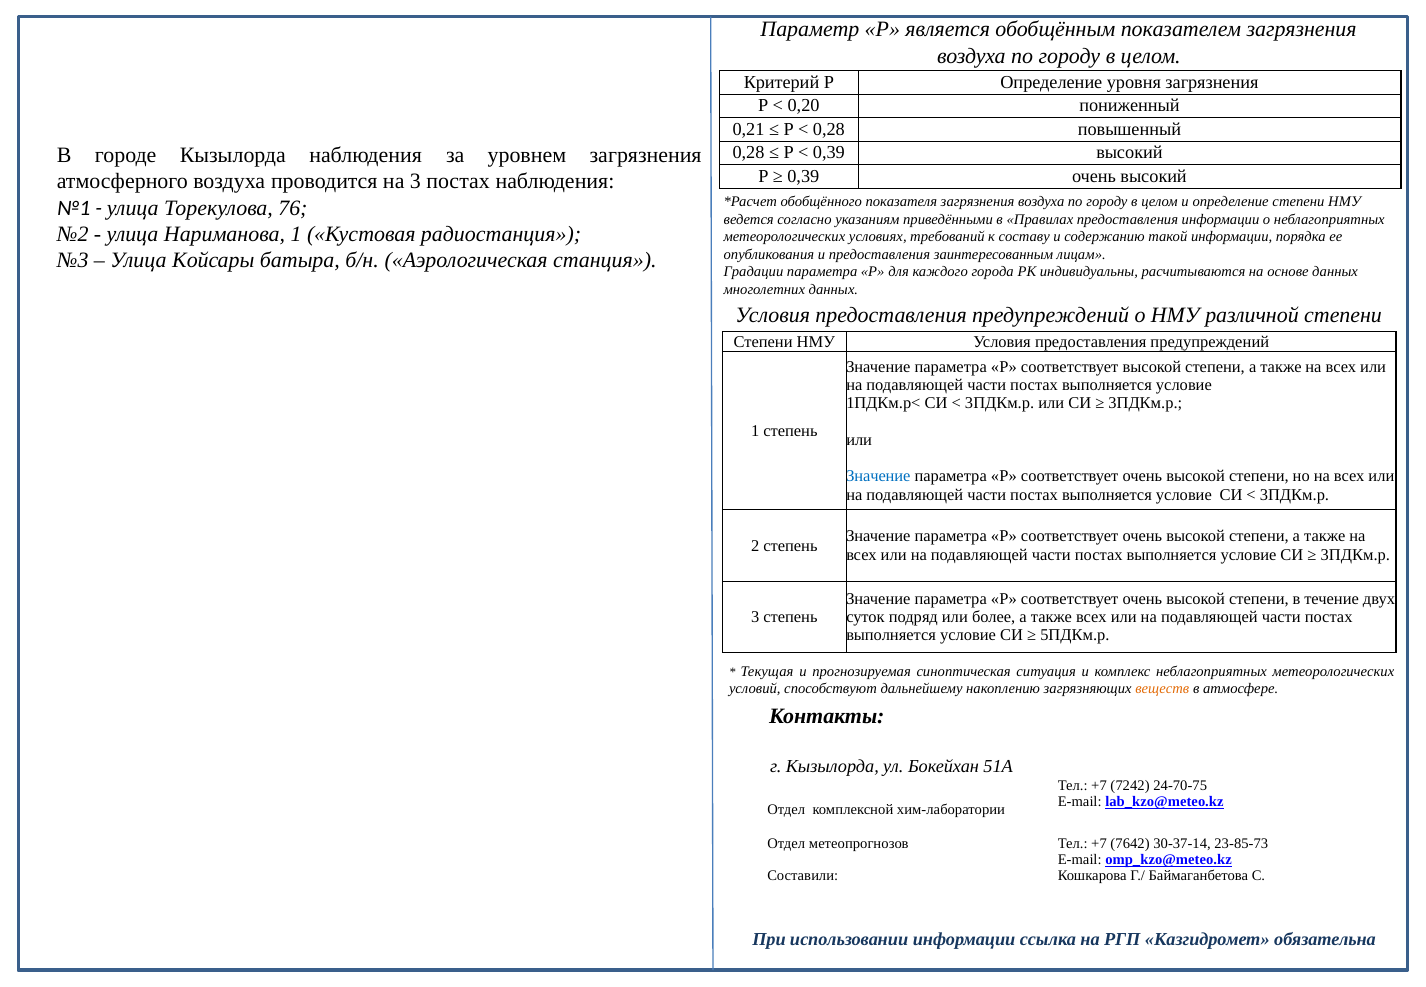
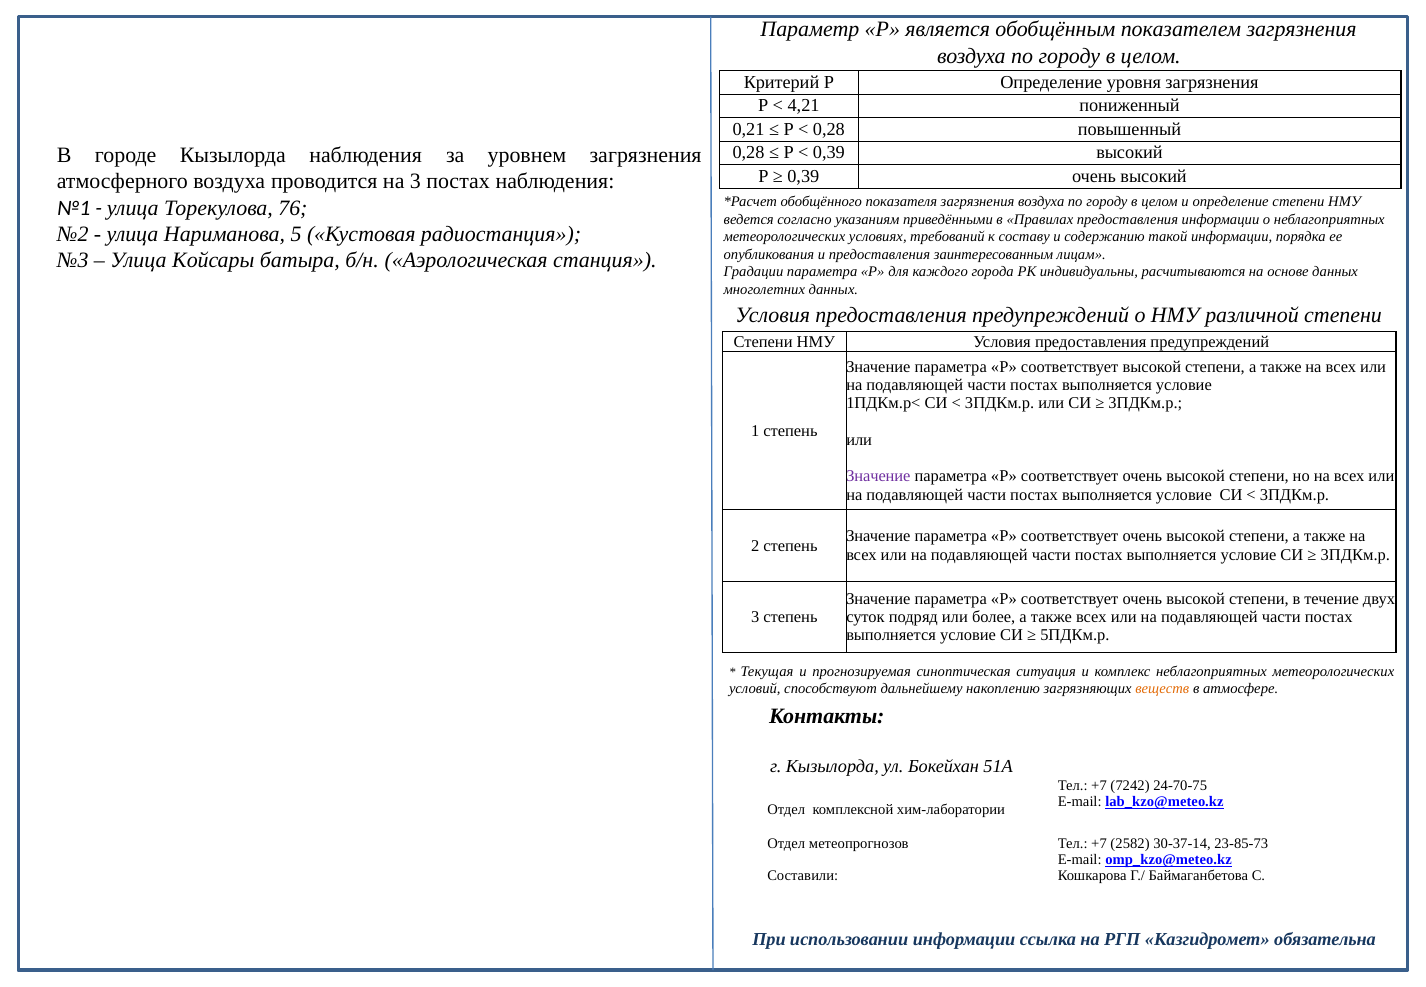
0,20: 0,20 -> 4,21 (804, 106)
Нариманова 1: 1 -> 5 (296, 234)
Значение colour: blue -> purple (878, 476)
7642: 7642 -> 2582 (1130, 844)
